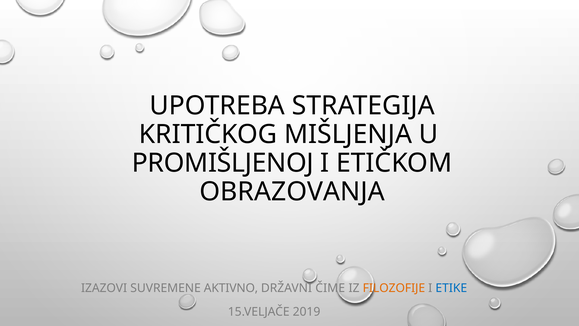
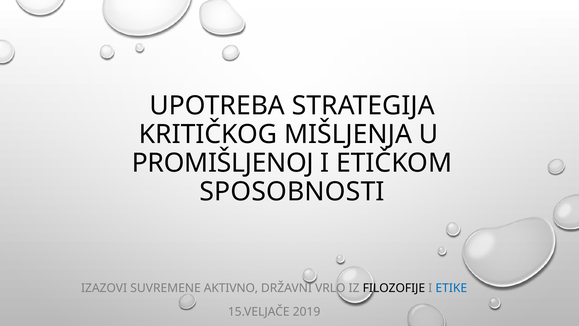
OBRAZOVANJA: OBRAZOVANJA -> SPOSOBNOSTI (292, 192)
ČIME: ČIME -> VRLO (330, 288)
FILOZOFIJE colour: orange -> black (394, 288)
